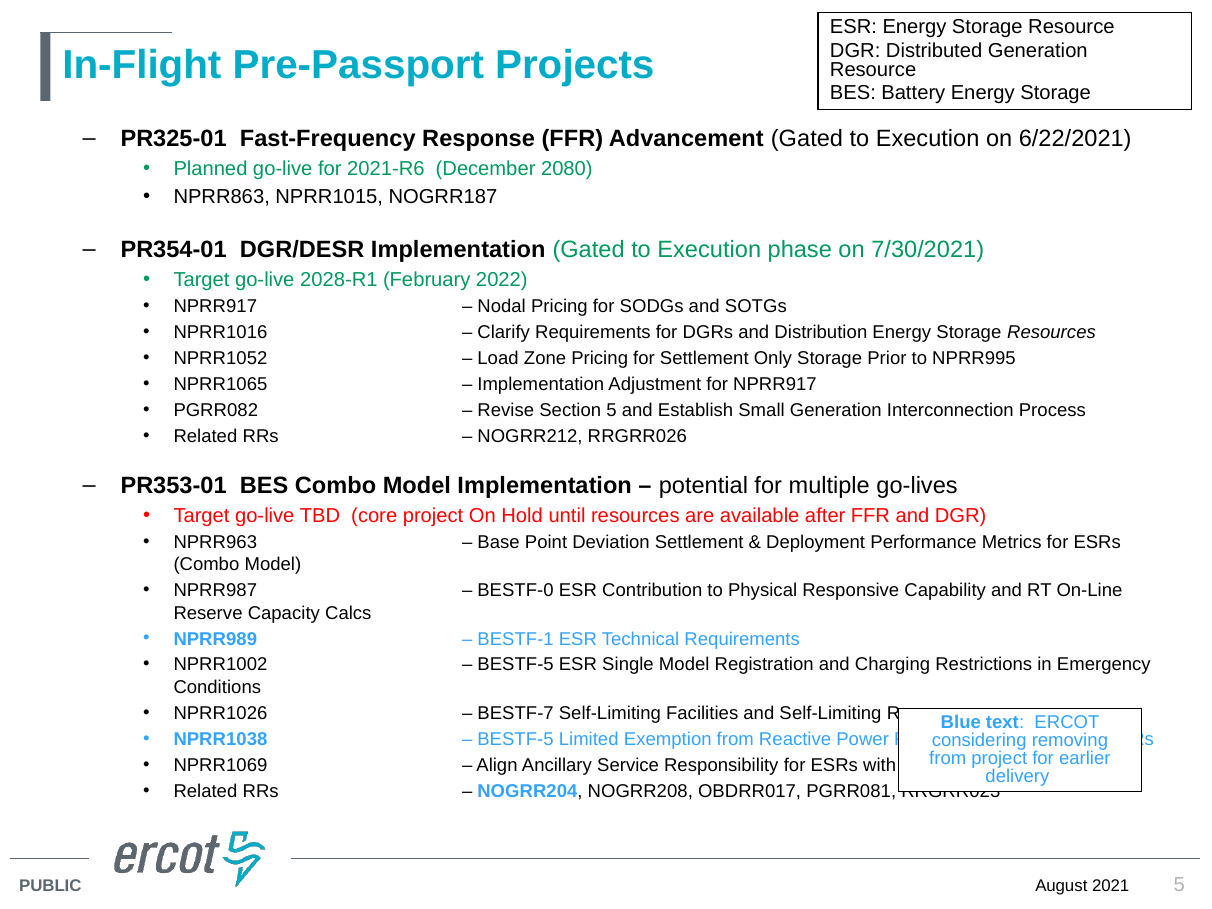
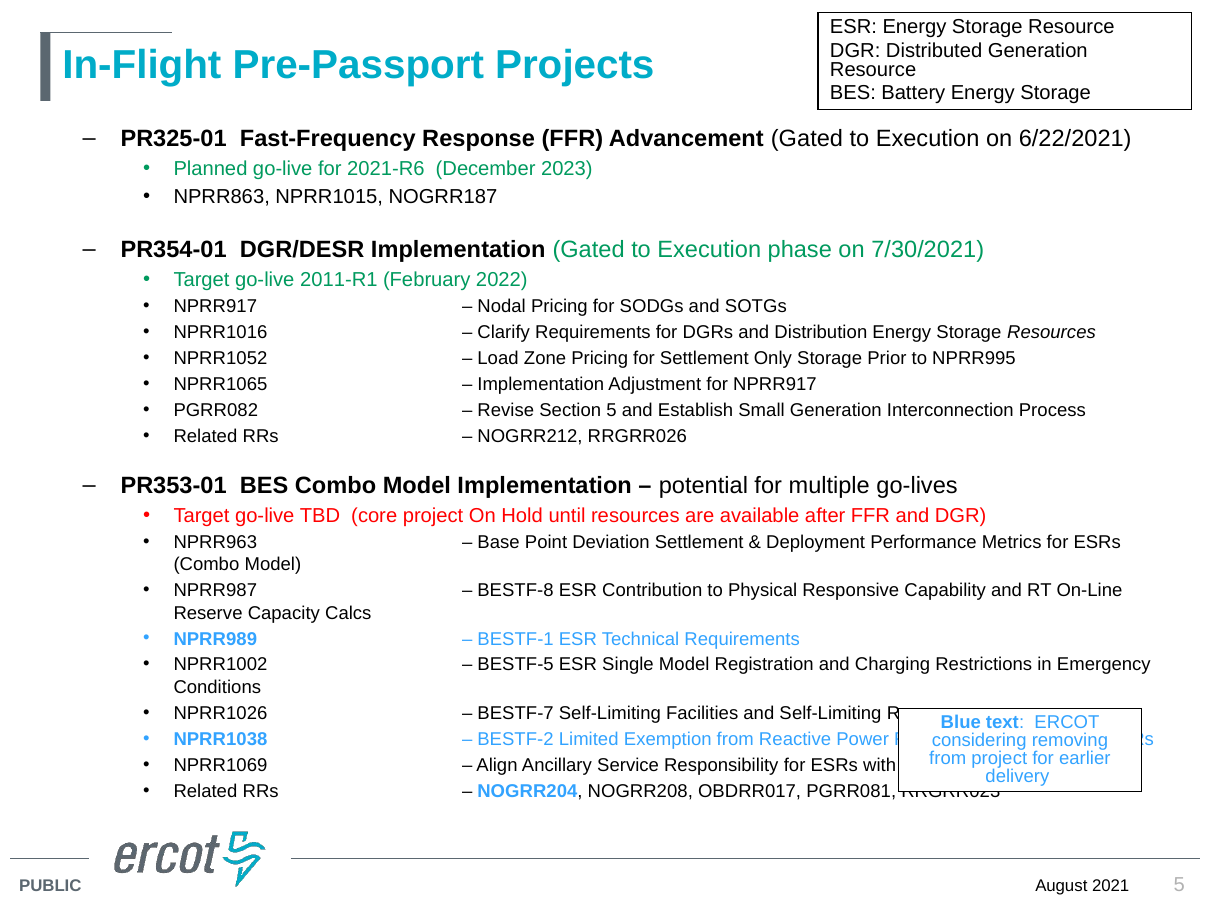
2080: 2080 -> 2023 (567, 169)
2028-R1: 2028-R1 -> 2011-R1 (339, 280)
BESTF-0: BESTF-0 -> BESTF-8 (515, 591)
BESTF-5: BESTF-5 -> BESTF-2 (515, 739)
